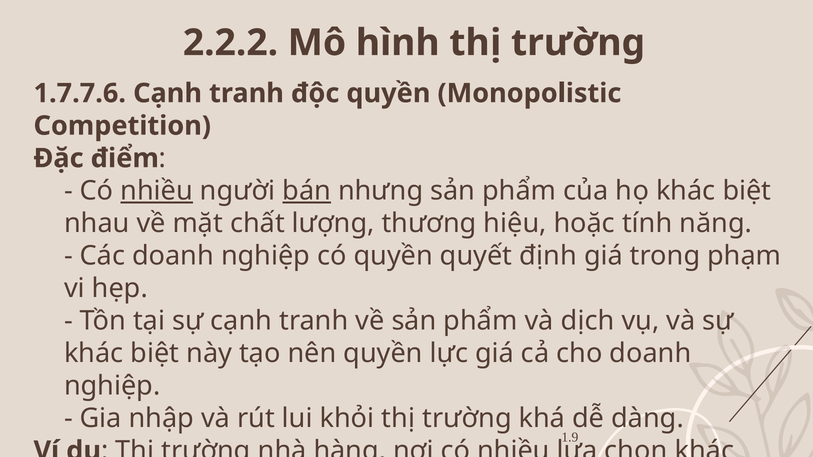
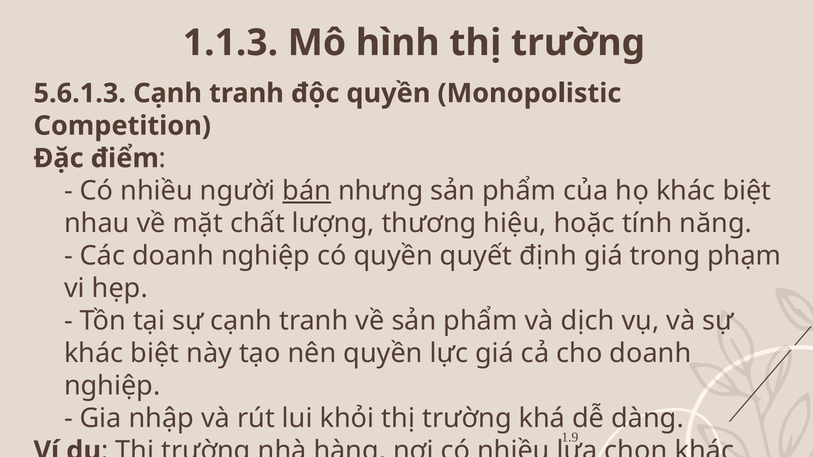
2.2.2: 2.2.2 -> 1.1.3 (230, 43)
1.7.7.6: 1.7.7.6 -> 5.6.1.3 (80, 93)
nhiều underline: present -> none (157, 191)
